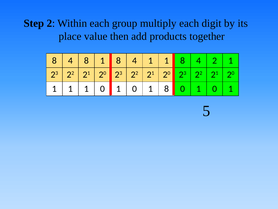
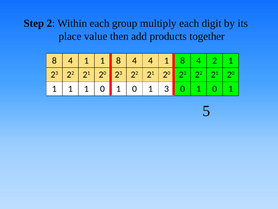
8 4 8: 8 -> 1 (86, 60)
4 1: 1 -> 4 (150, 60)
0 1 8: 8 -> 3 (167, 89)
